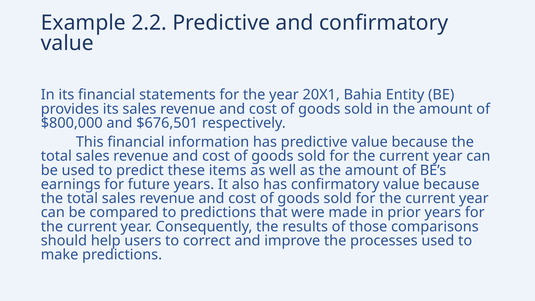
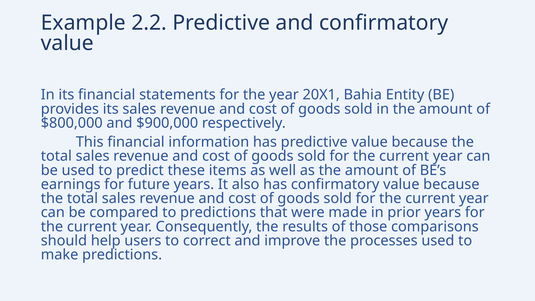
$676,501: $676,501 -> $900,000 (167, 123)
